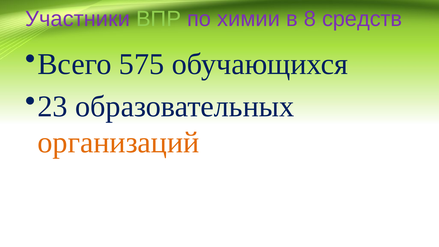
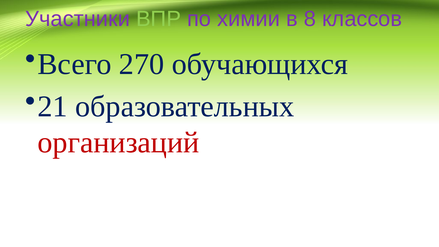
средств: средств -> классов (362, 19)
575: 575 -> 270 (142, 64)
23: 23 -> 21 (53, 106)
организаций colour: orange -> red (118, 143)
